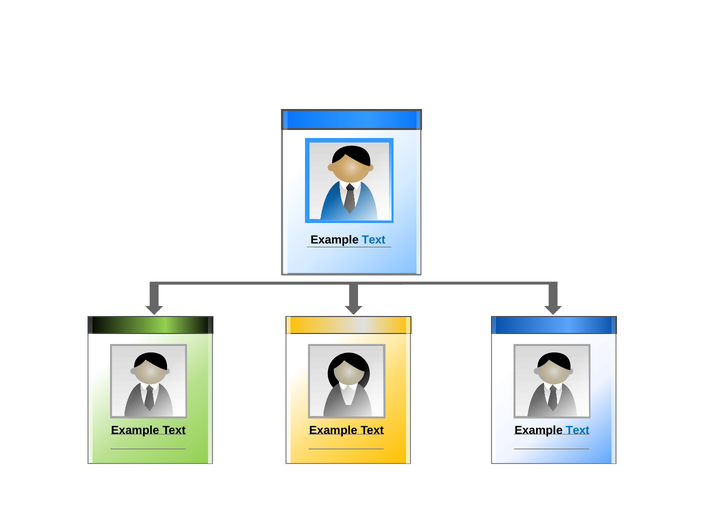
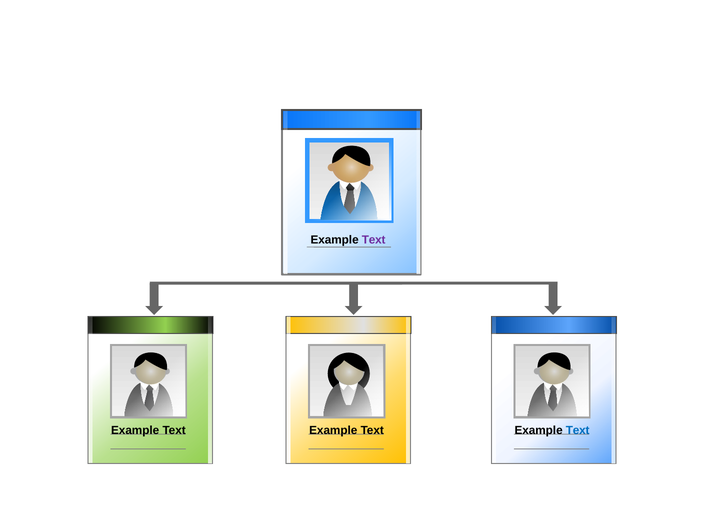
Text colour: blue -> purple (374, 240)
